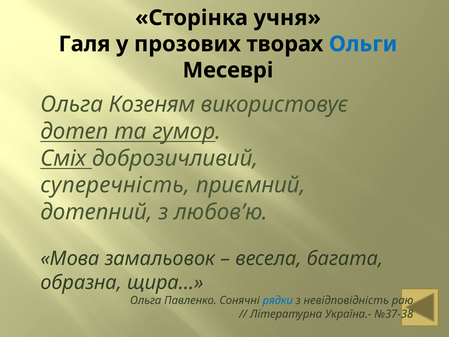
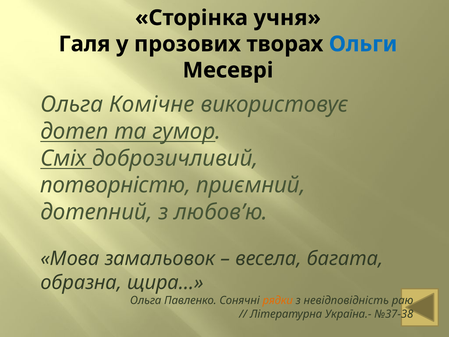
Козеням: Козеням -> Комічне (152, 104)
суперечність: суперечність -> потворністю (115, 185)
рядки colour: blue -> orange (278, 300)
